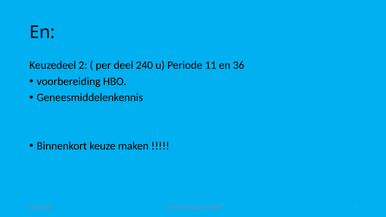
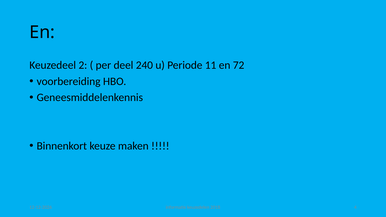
36: 36 -> 72 (239, 65)
